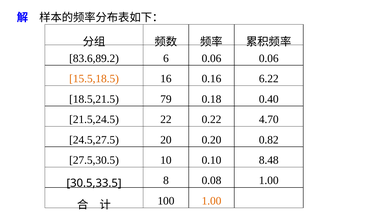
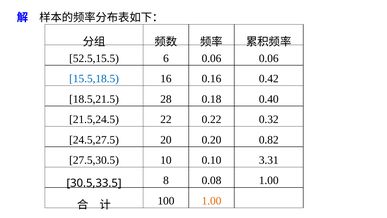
83.6,89.2: 83.6,89.2 -> 52.5,15.5 (94, 58)
15.5,18.5 colour: orange -> blue (94, 79)
6.22: 6.22 -> 0.42 (269, 79)
79: 79 -> 28 (166, 99)
4.70: 4.70 -> 0.32 (269, 119)
8.48: 8.48 -> 3.31 (269, 160)
